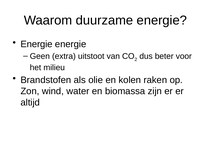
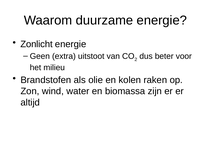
Energie: Energie -> Zonlicht (37, 44)
